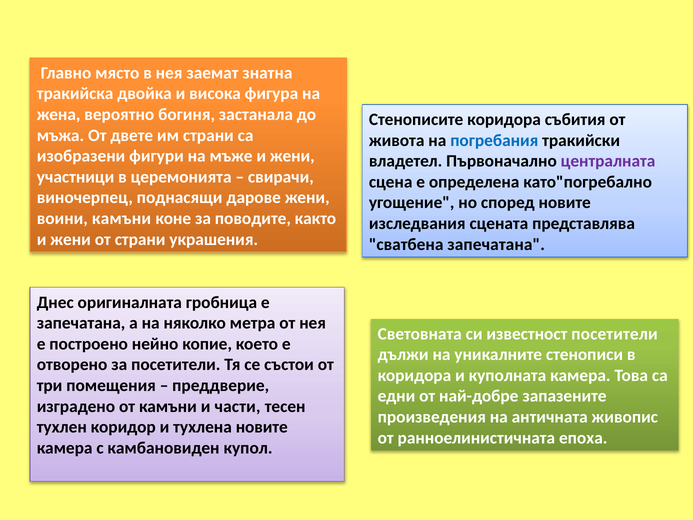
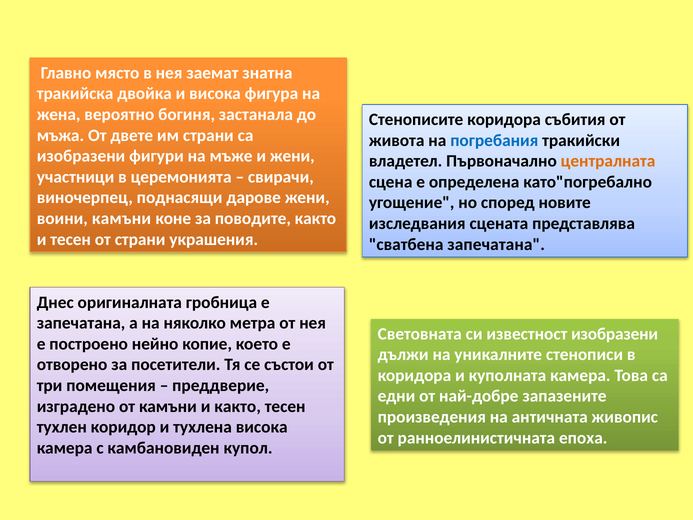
централната colour: purple -> orange (608, 161)
жени: жени -> тесен (71, 239)
известност посетители: посетители -> изобразени (615, 334)
и части: части -> както (238, 406)
тухлена новите: новите -> висока (262, 427)
